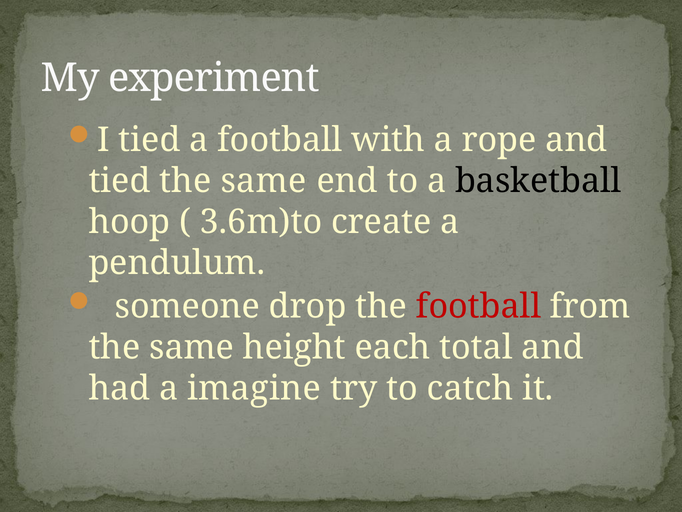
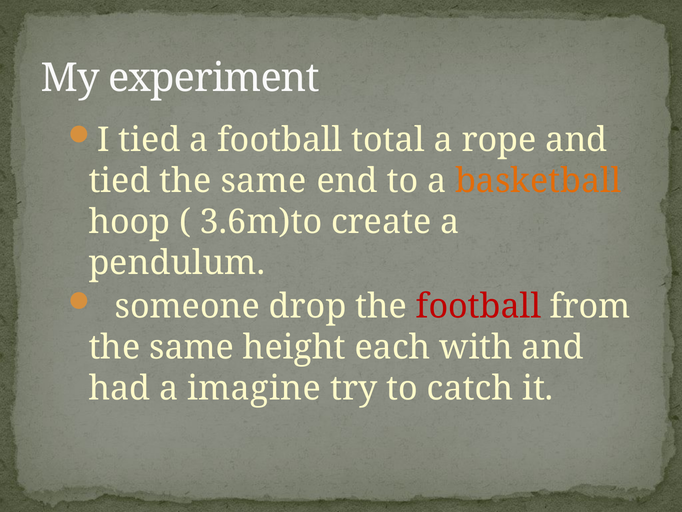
with: with -> total (388, 140)
basketball colour: black -> orange (538, 181)
total: total -> with (476, 347)
